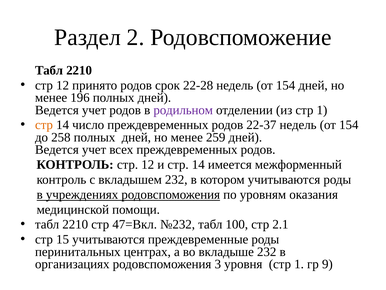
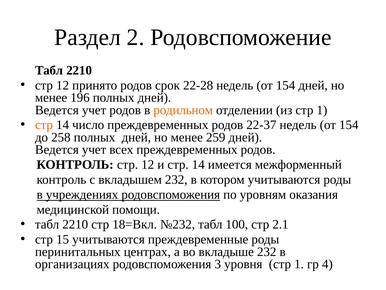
родильном colour: purple -> orange (183, 110)
47=Вкл: 47=Вкл -> 18=Вкл (135, 224)
9: 9 -> 4 (327, 264)
